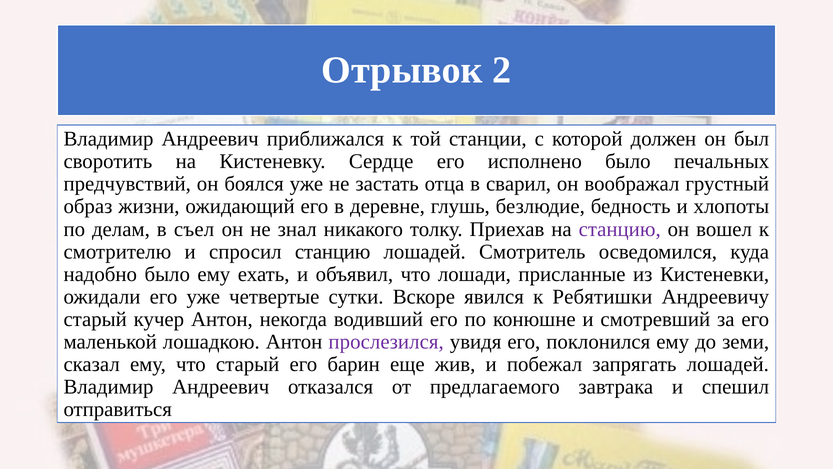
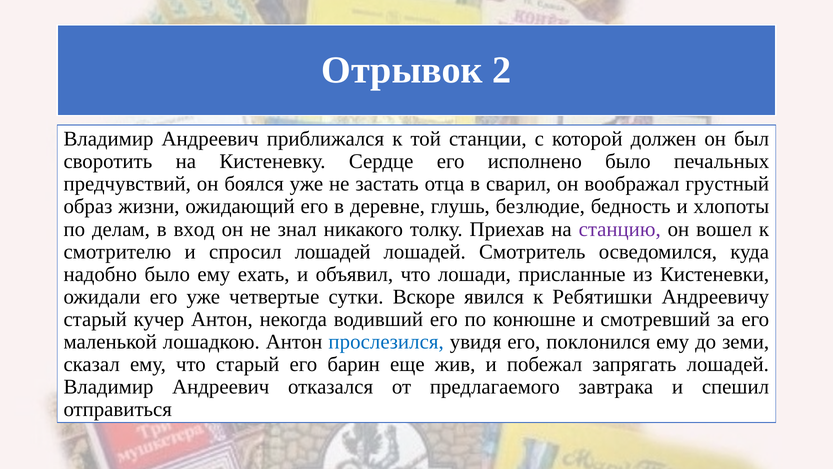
съел: съел -> вход (194, 229)
спросил станцию: станцию -> лошадей (333, 251)
прослезился colour: purple -> blue (386, 341)
